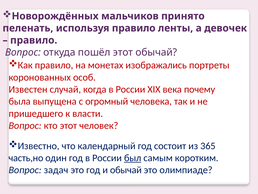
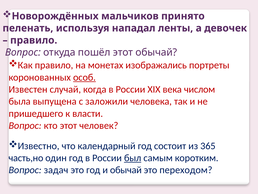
используя правило: правило -> нападал (134, 28)
особ underline: none -> present (84, 77)
почему: почему -> числом (200, 89)
огромный: огромный -> заложили (107, 101)
олимпиаде: олимпиаде -> переходом (186, 170)
